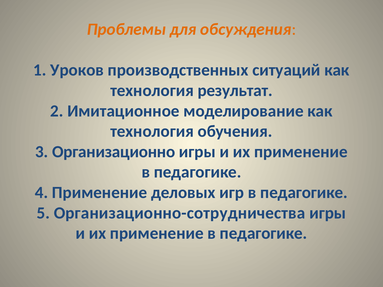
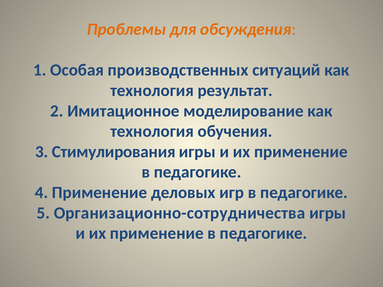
Уроков: Уроков -> Особая (77, 70)
Организационно: Организационно -> Стимулирования (114, 152)
